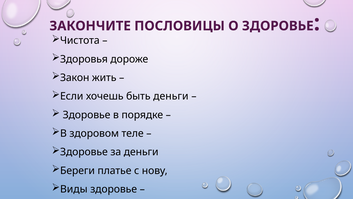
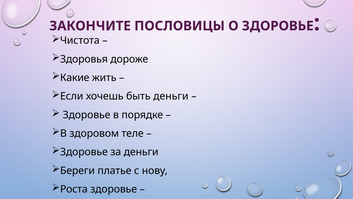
Закон: Закон -> Какие (75, 78)
Виды: Виды -> Роста (74, 189)
